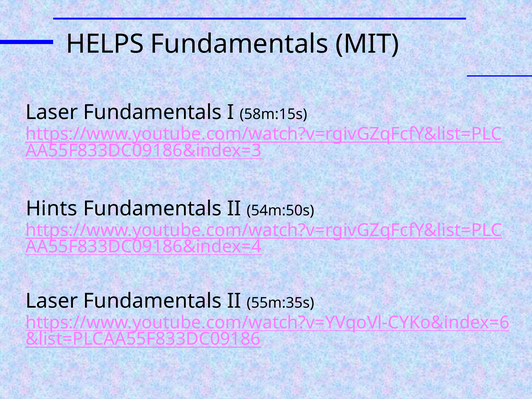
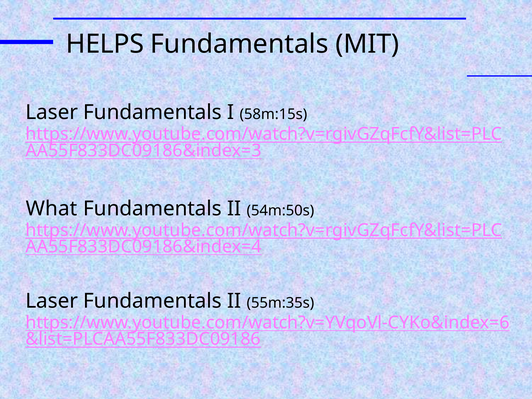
Hints: Hints -> What (52, 209)
